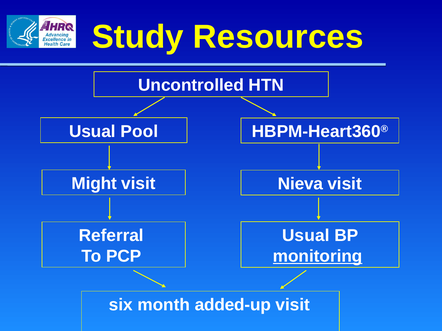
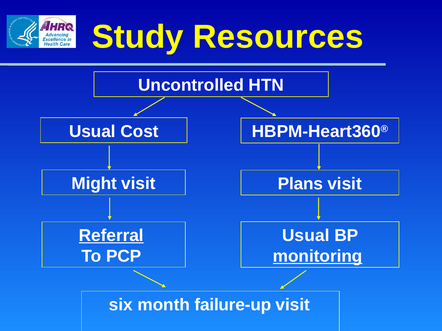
Pool: Pool -> Cost (140, 132)
Nieva: Nieva -> Plans (300, 184)
Referral underline: none -> present (111, 236)
added-up: added-up -> failure-up (233, 305)
